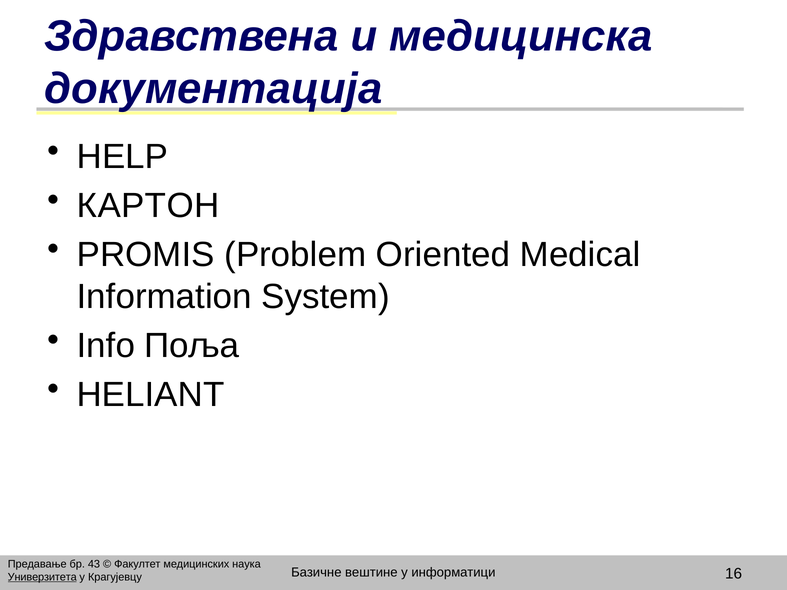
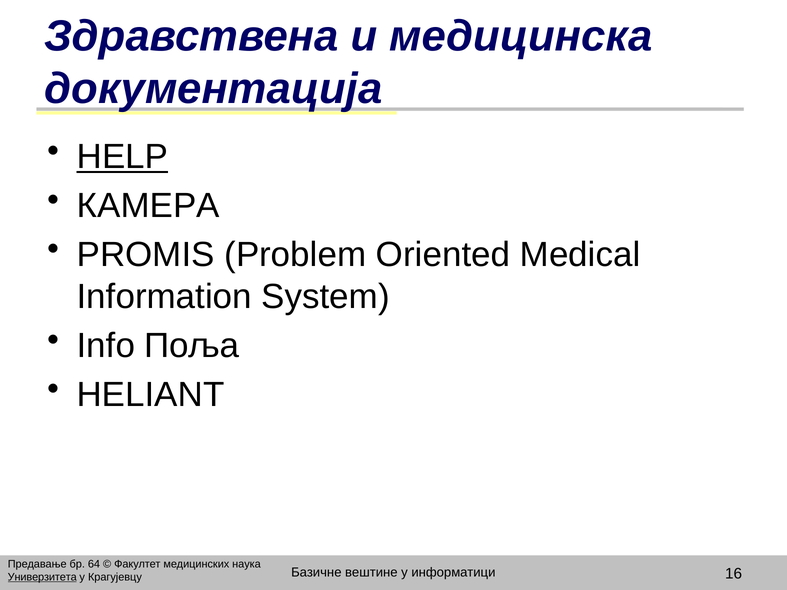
HELP underline: none -> present (122, 157)
КАРТОН: КАРТОН -> КАМЕРА (148, 206)
43: 43 -> 64 (94, 564)
